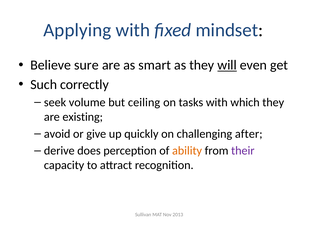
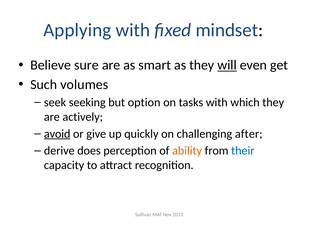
correctly: correctly -> volumes (84, 85)
volume: volume -> seeking (87, 102)
ceiling: ceiling -> option (144, 102)
existing: existing -> actively (83, 117)
avoid underline: none -> present (57, 134)
their colour: purple -> blue (243, 151)
